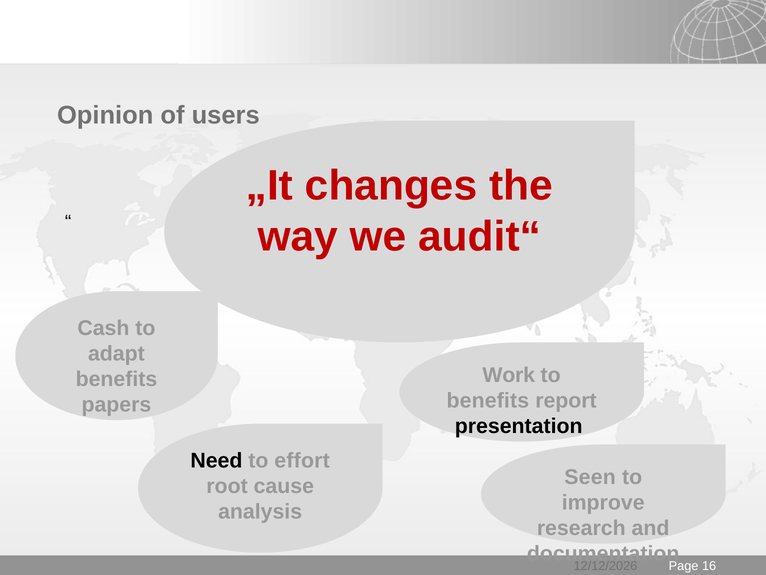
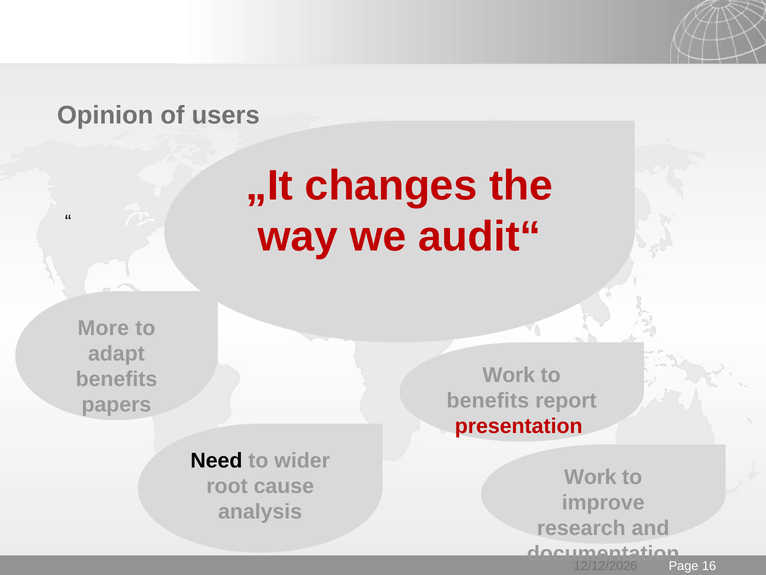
Cash: Cash -> More (103, 328)
presentation colour: black -> red (519, 426)
effort: effort -> wider (302, 460)
Seen: Seen -> Work (590, 477)
